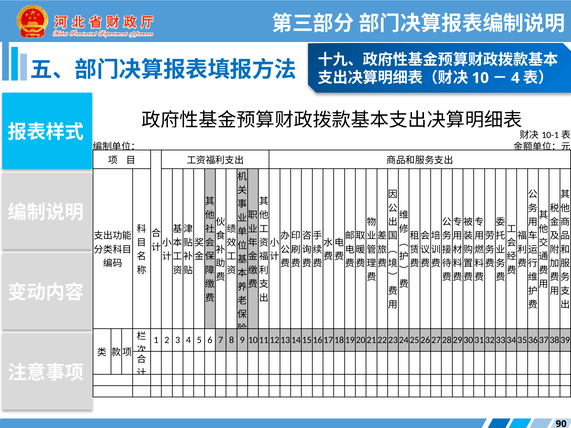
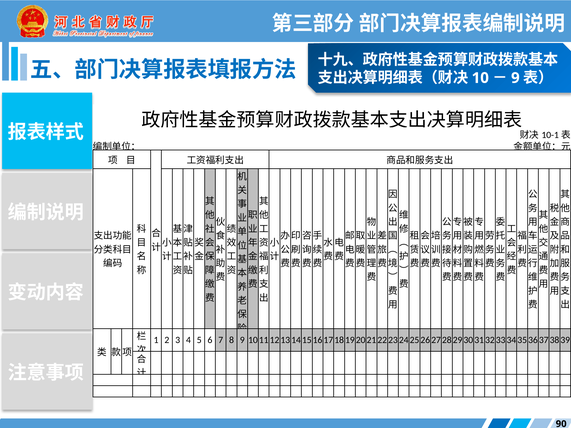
4: 4 -> 9 (515, 78)
